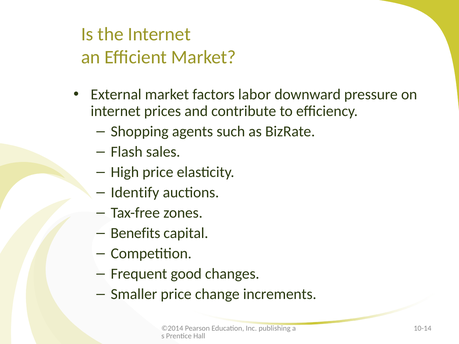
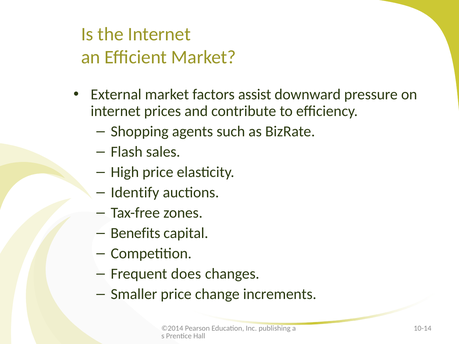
labor: labor -> assist (255, 95)
good: good -> does (186, 274)
